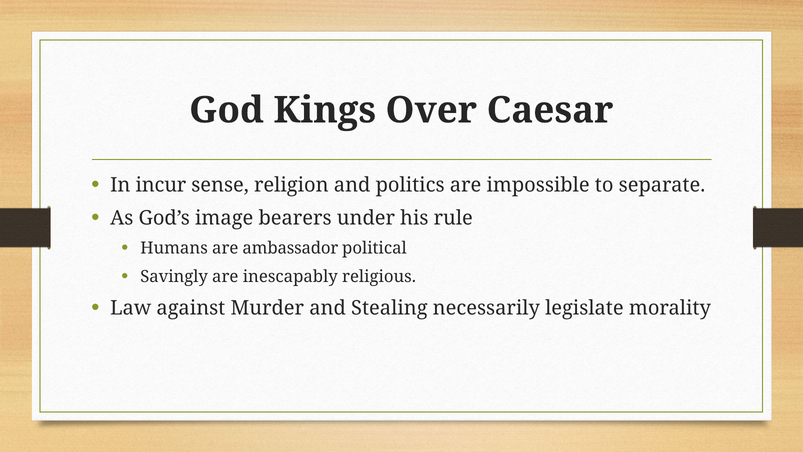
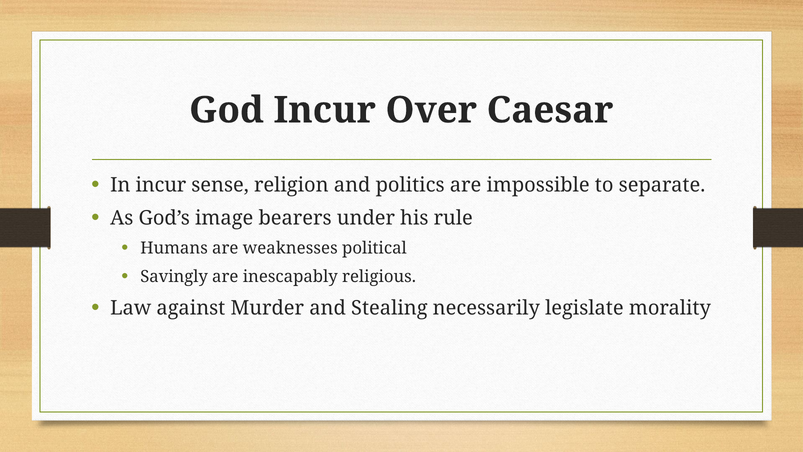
God Kings: Kings -> Incur (325, 110)
ambassador: ambassador -> weaknesses (290, 248)
